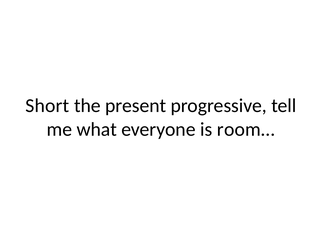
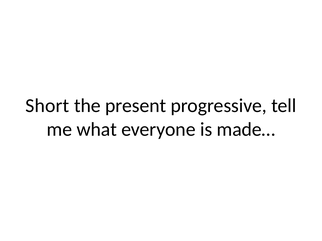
room…: room… -> made… (246, 130)
